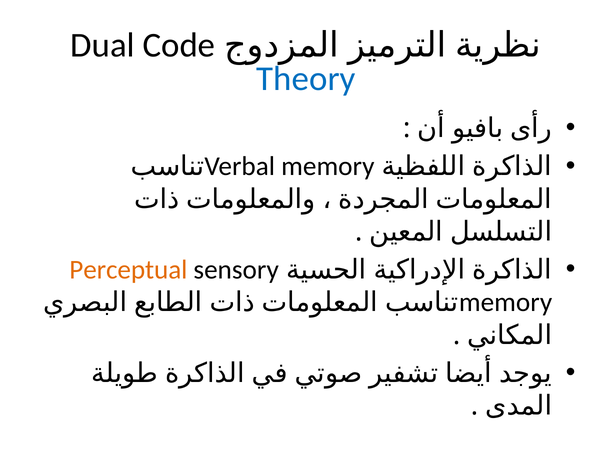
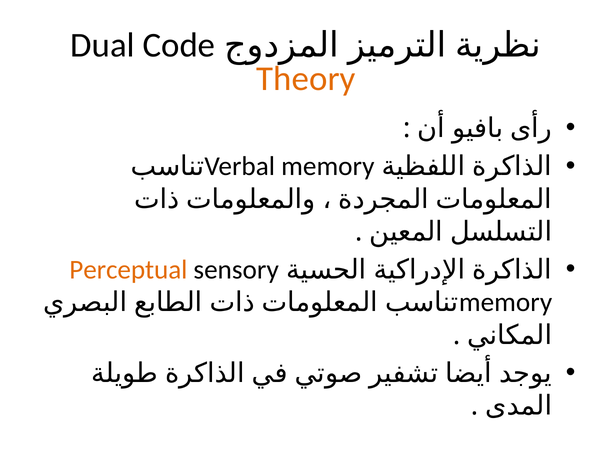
Theory colour: blue -> orange (306, 79)
